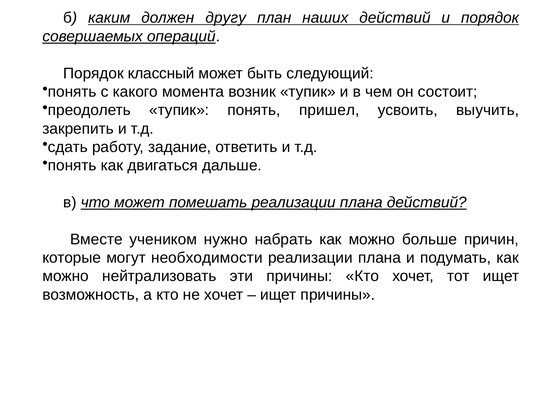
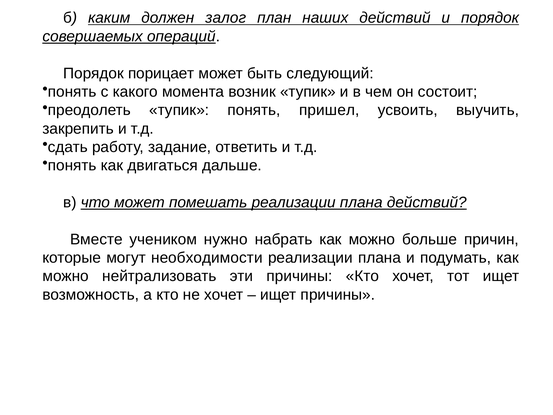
другу: другу -> залог (226, 18)
классный: классный -> порицает (161, 73)
